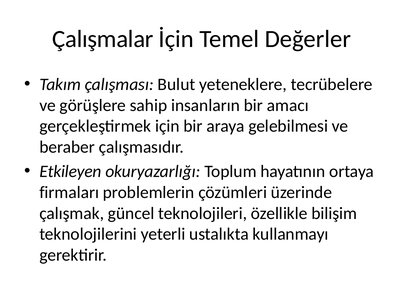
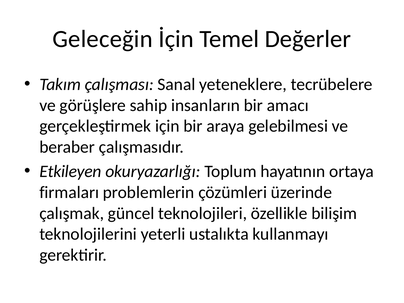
Çalışmalar: Çalışmalar -> Geleceğin (103, 39)
Bulut: Bulut -> Sanal (177, 84)
